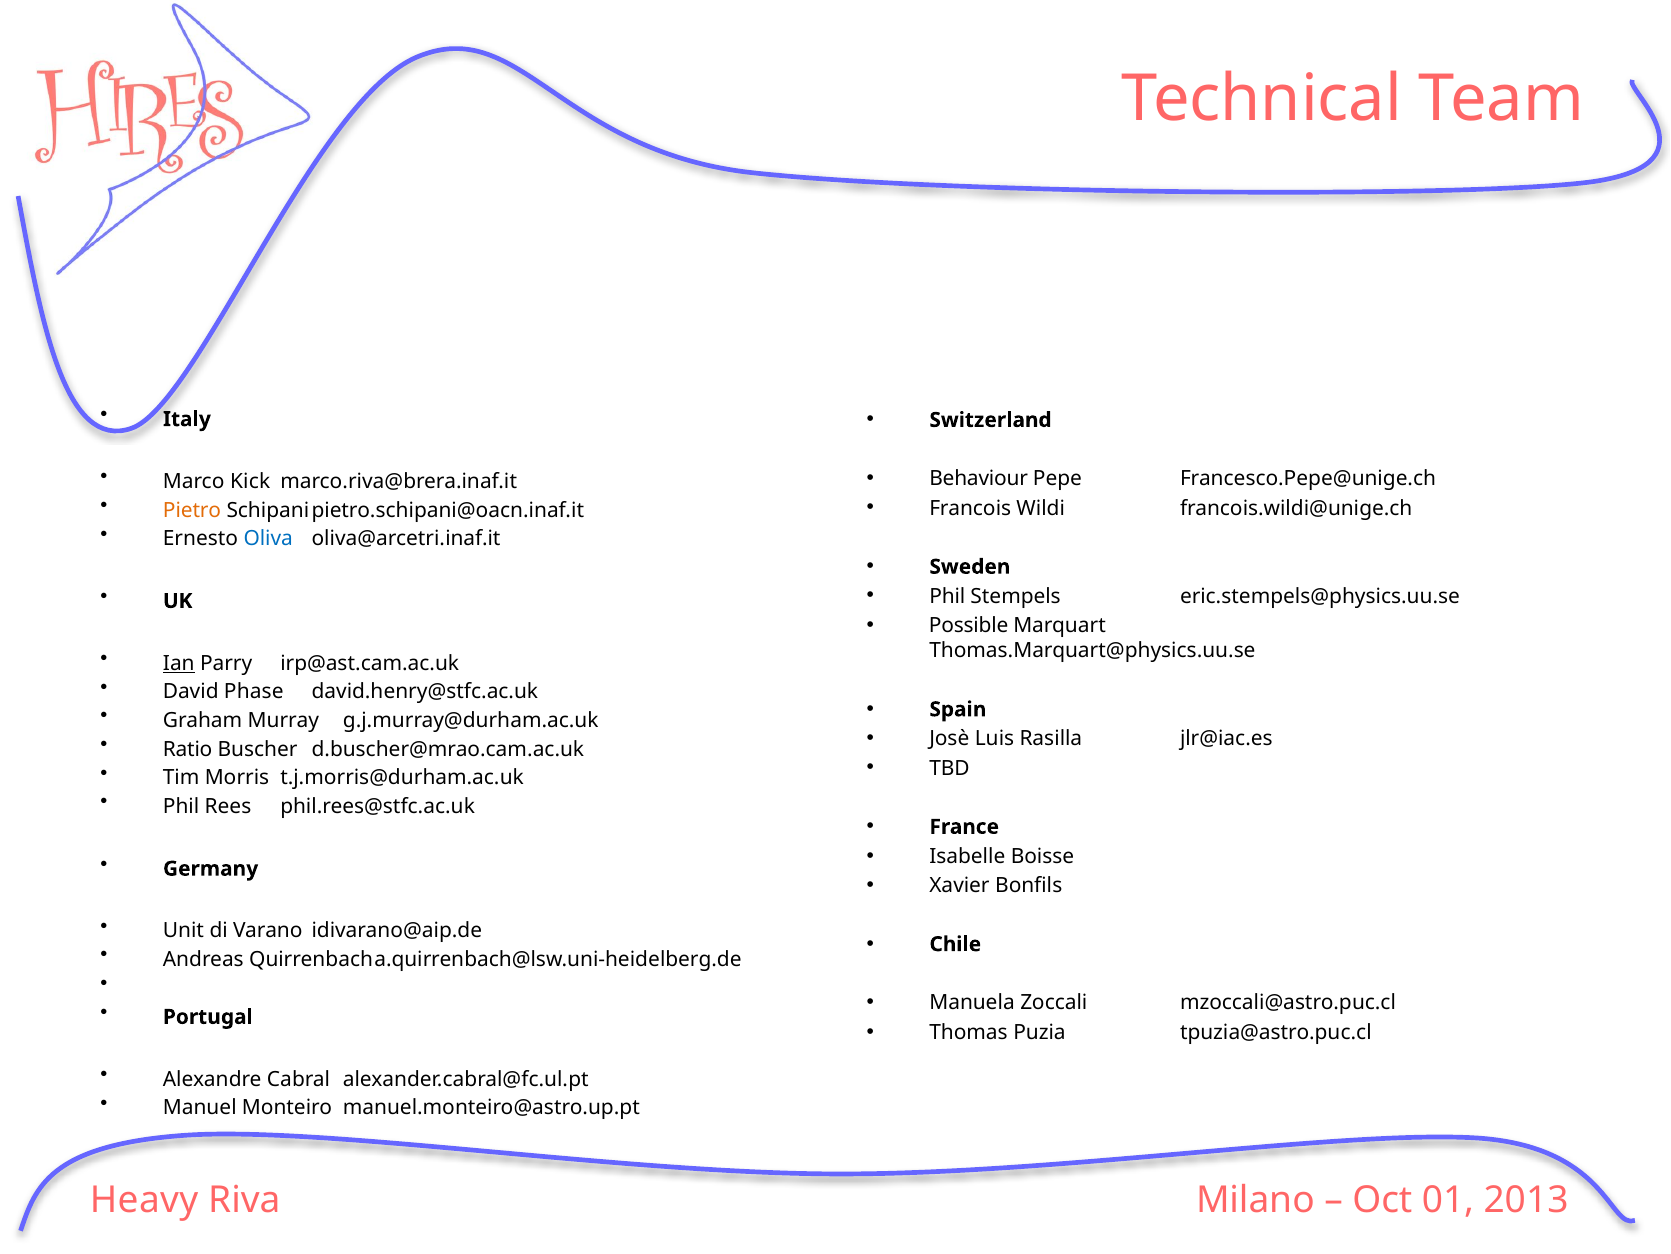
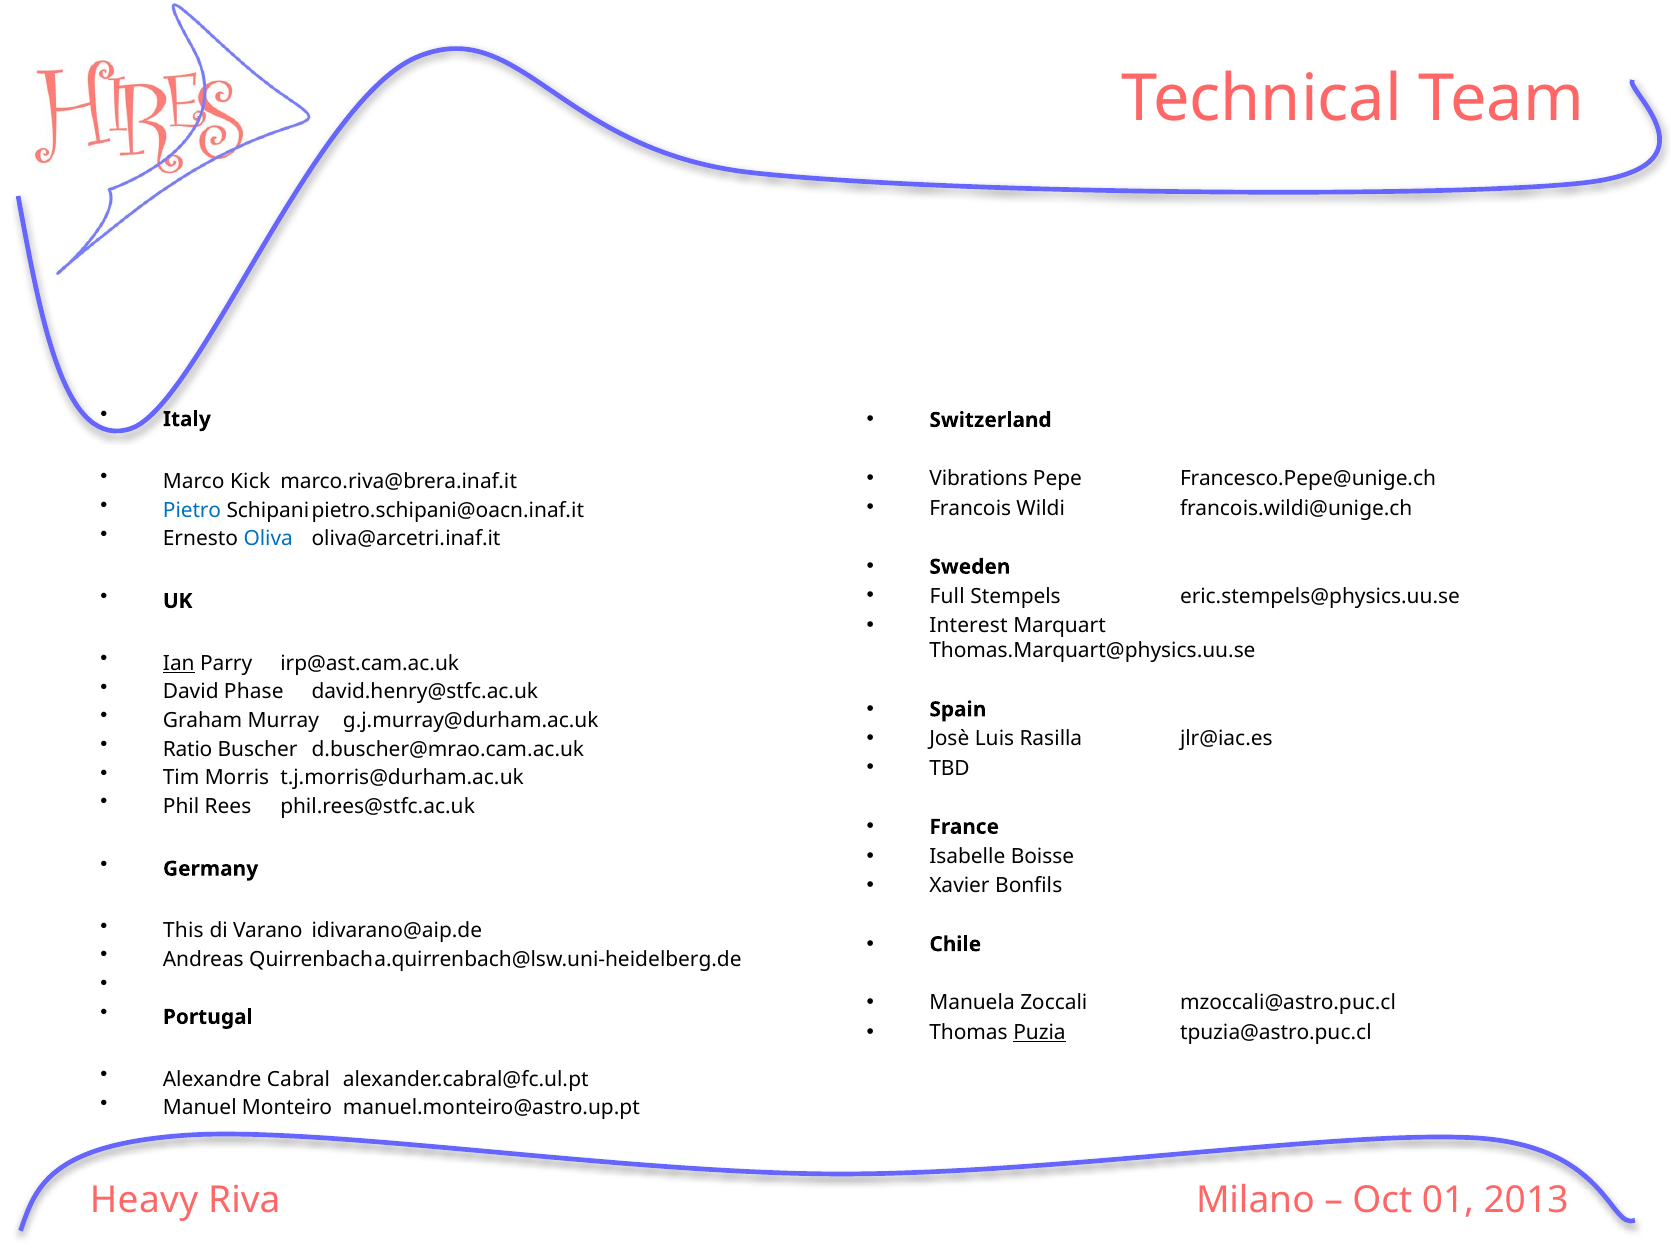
Behaviour: Behaviour -> Vibrations (979, 478)
Pietro colour: orange -> blue (192, 510)
Phil: Phil -> Full (947, 596)
Possible: Possible -> Interest (968, 625)
Unit: Unit -> This (183, 931)
Puzia underline: none -> present (1040, 1032)
